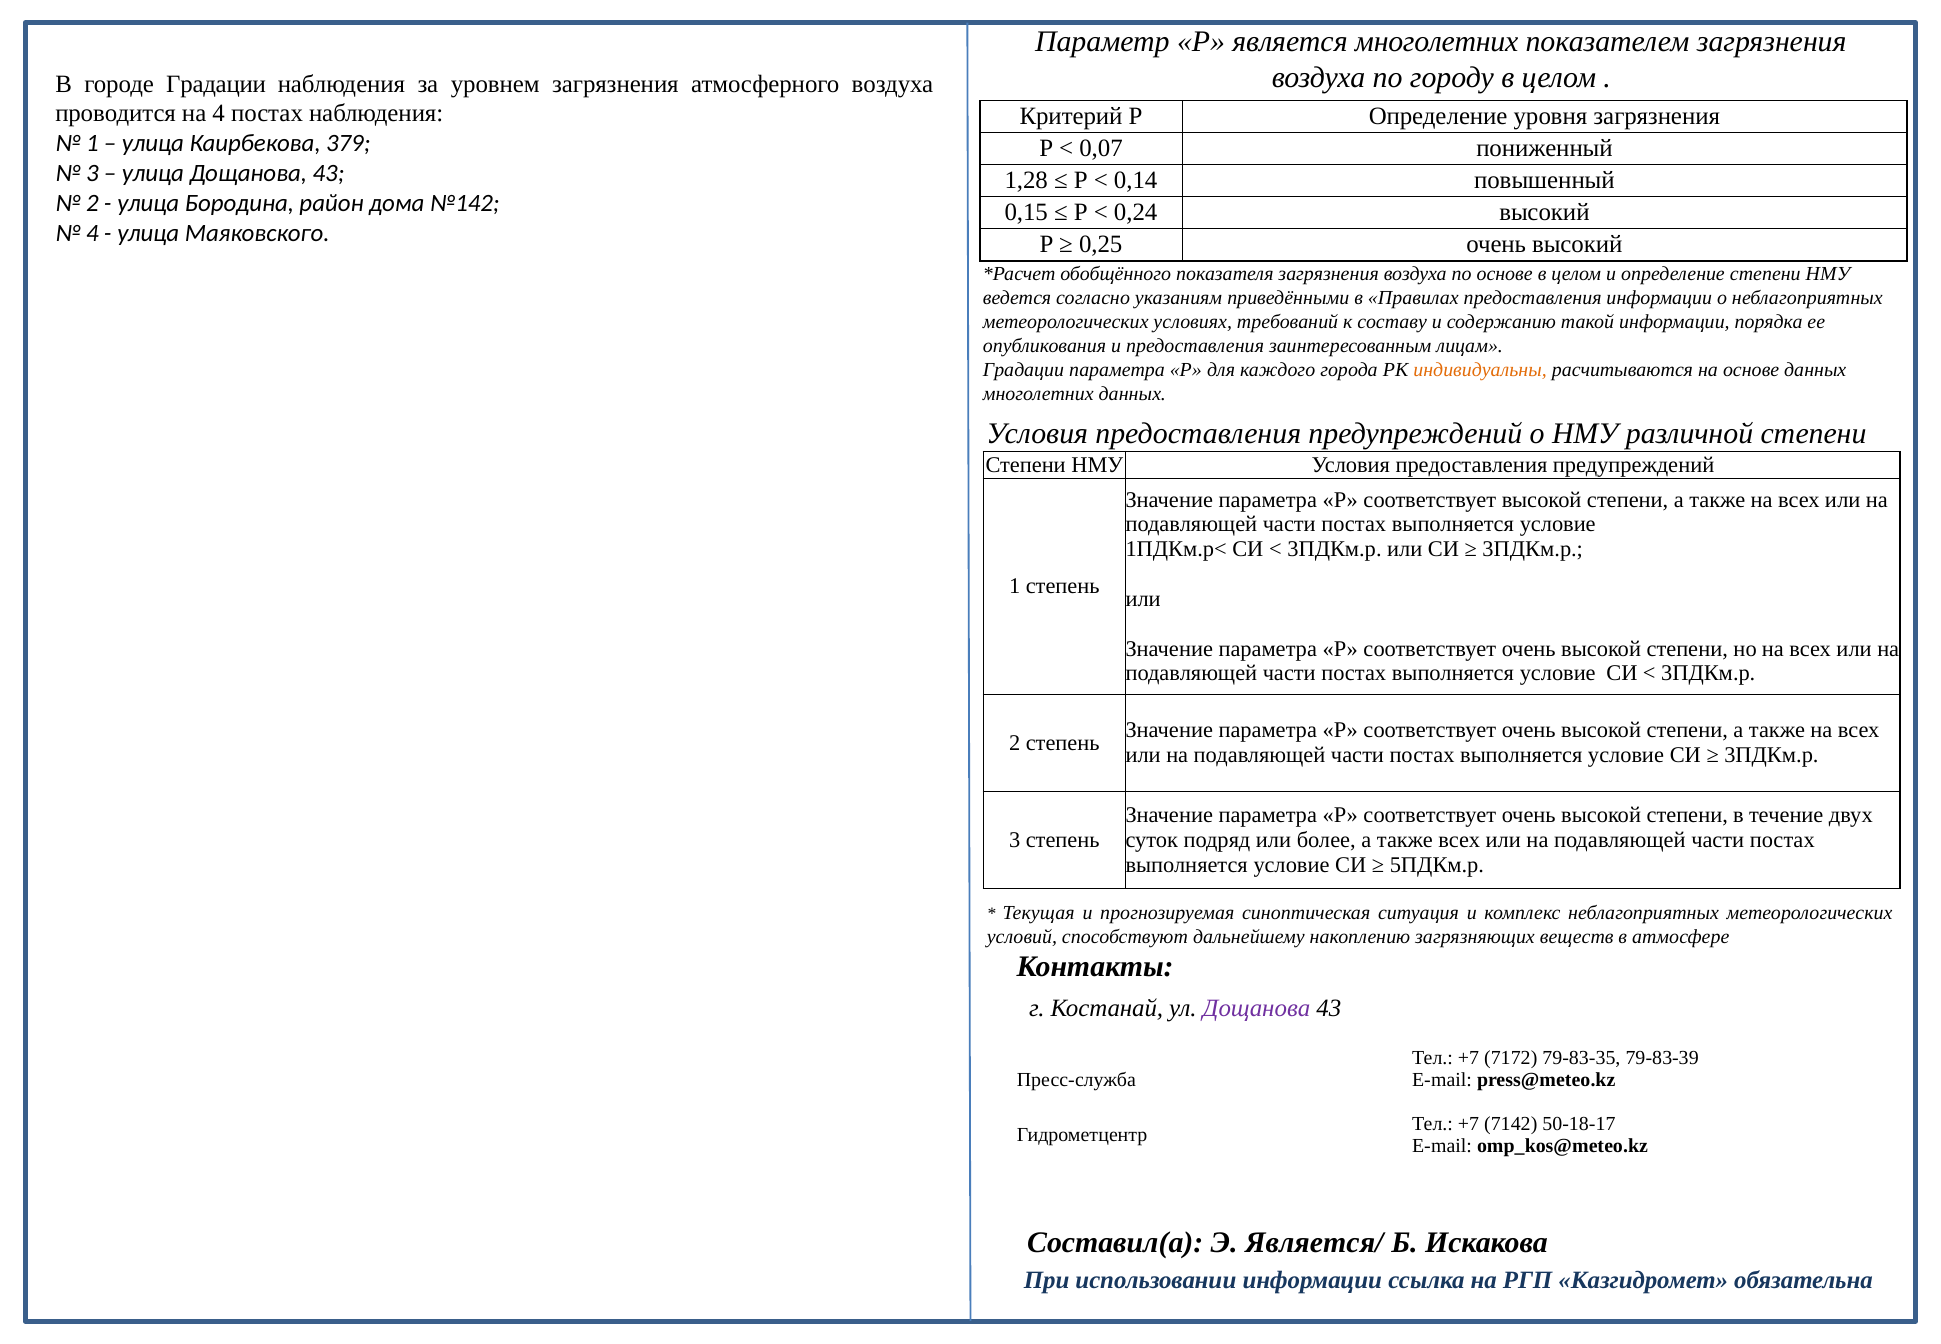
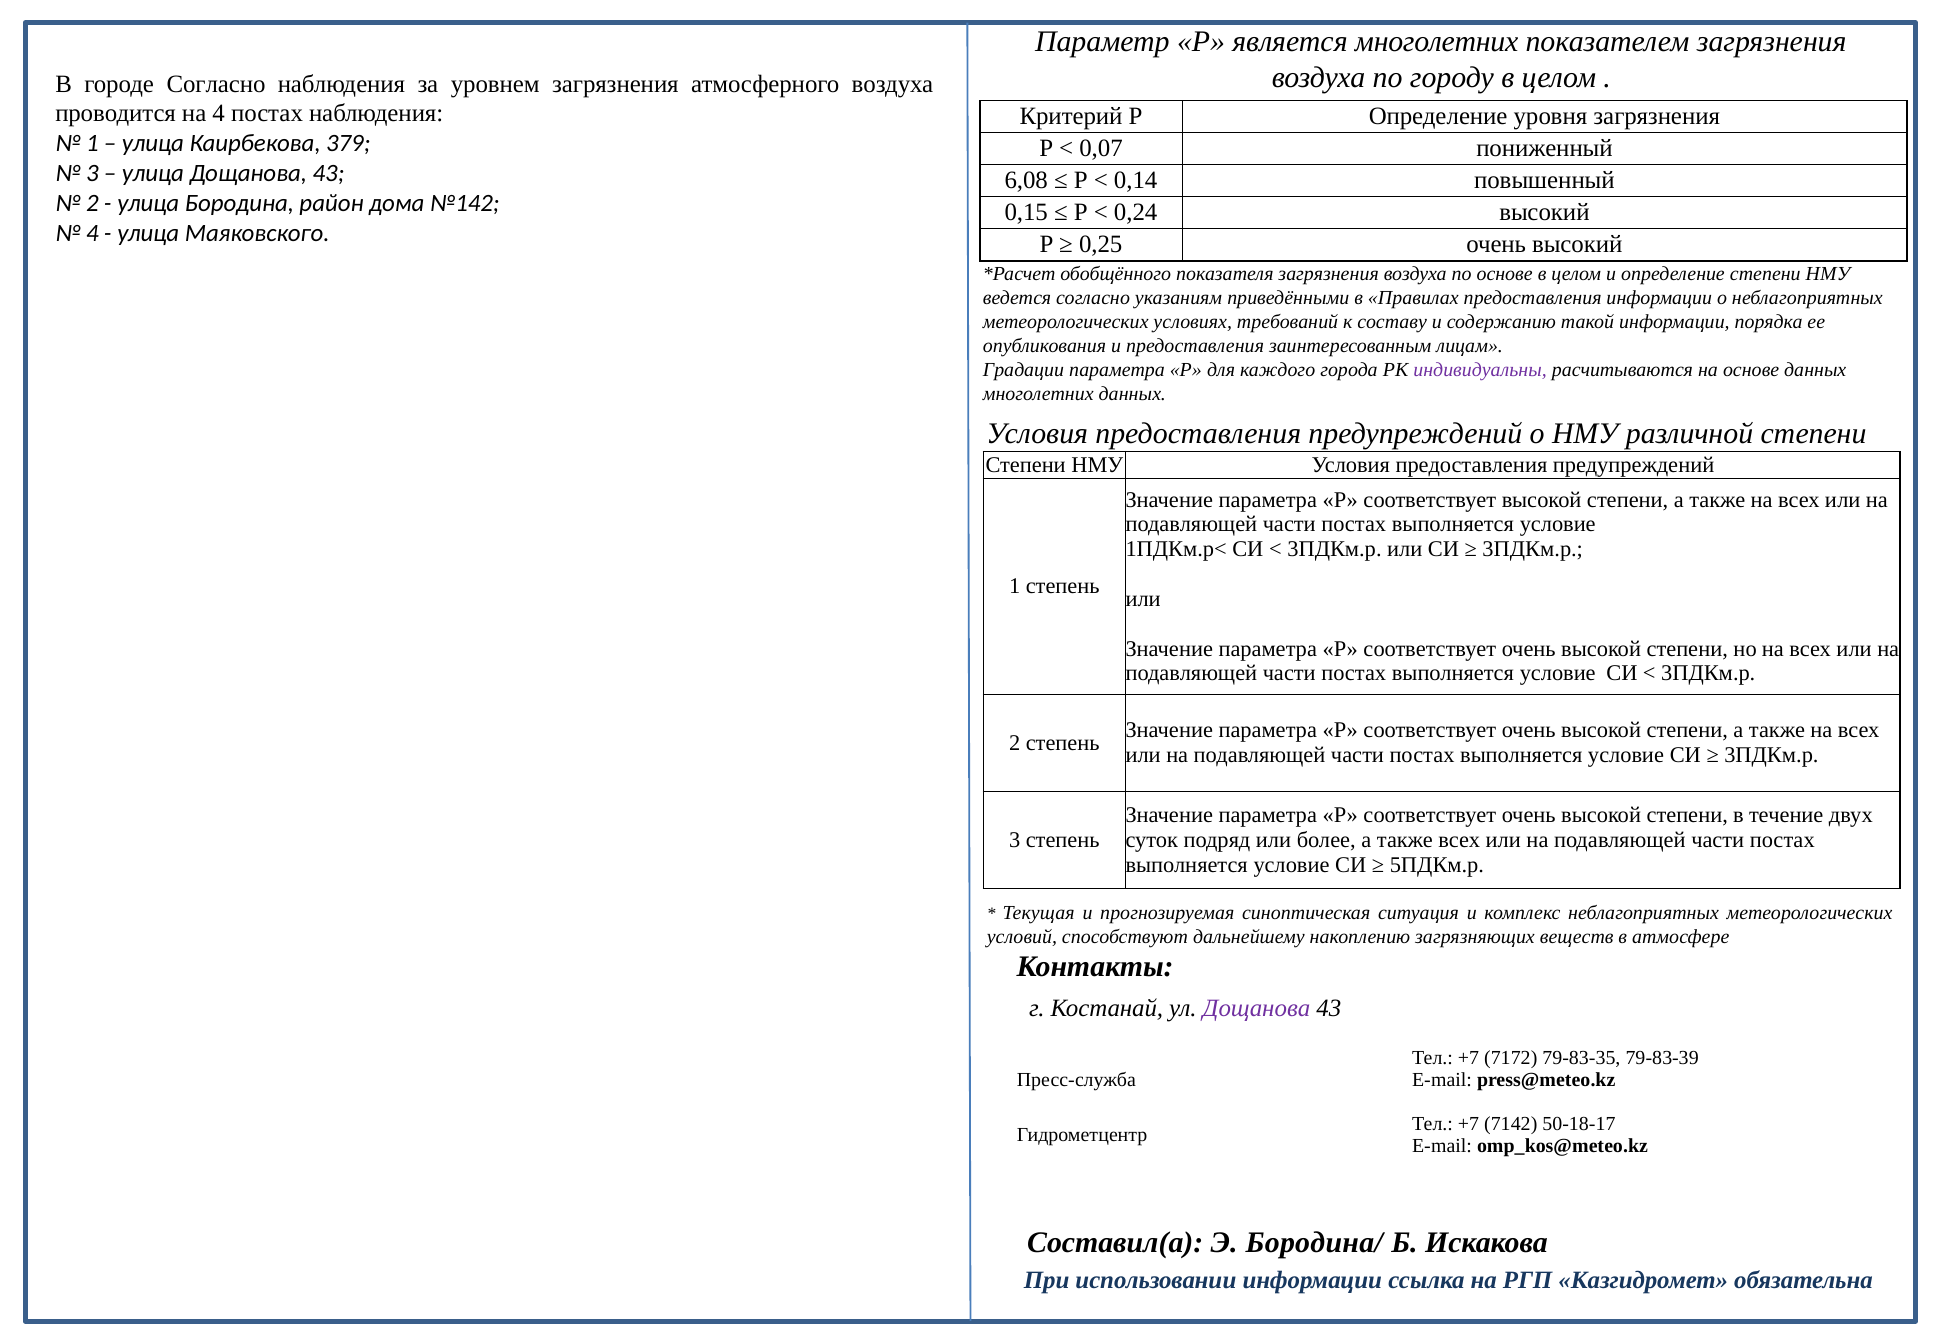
городе Градации: Градации -> Согласно (216, 84)
1,28: 1,28 -> 6,08 (1026, 181)
индивидуальны colour: orange -> purple (1480, 370)
Является/: Является/ -> Бородина/ (1314, 1242)
